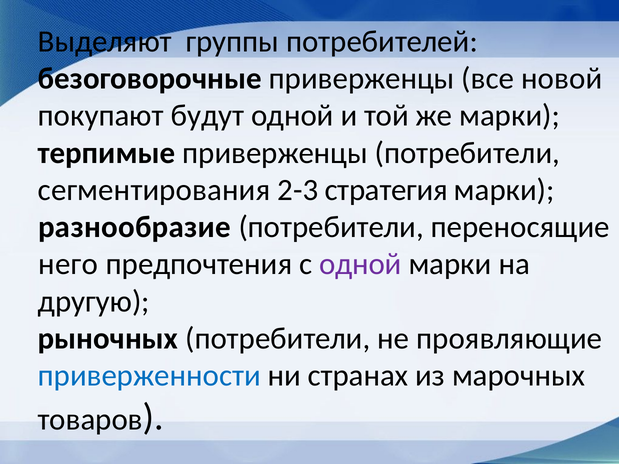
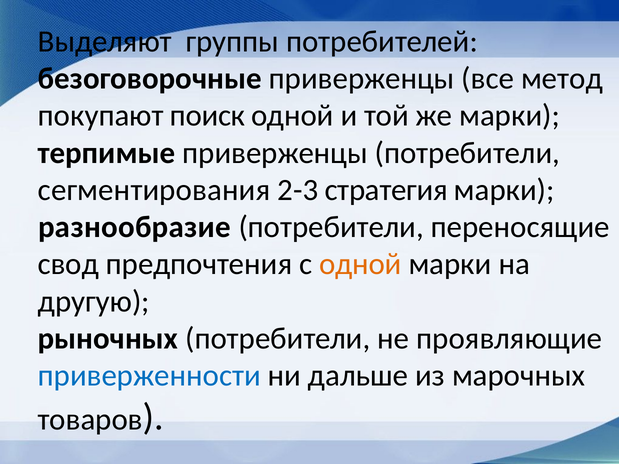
новой: новой -> метод (562, 79)
будут: будут -> поиск (208, 116)
него: него -> свод (68, 264)
одной colour: purple -> orange (360, 264)
странах: странах -> дальше (358, 376)
